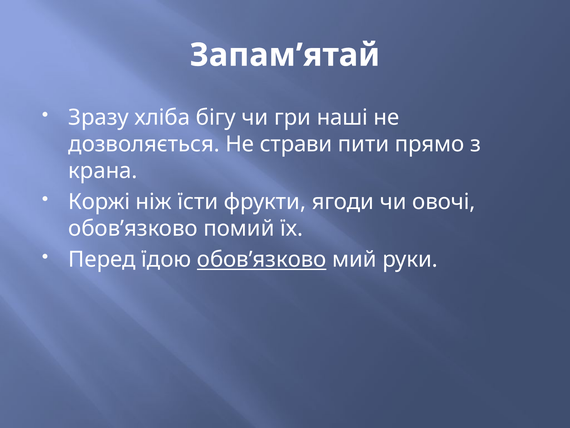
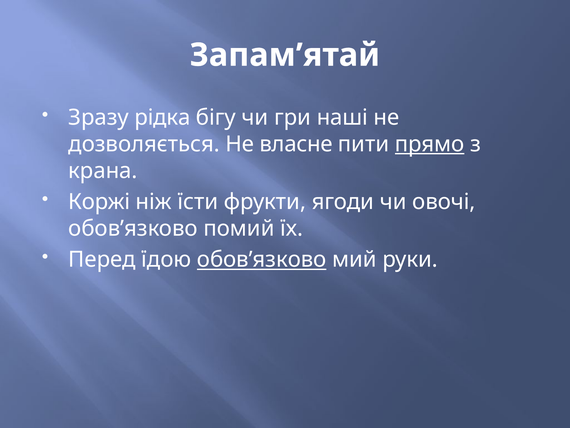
хліба: хліба -> рідка (162, 117)
страви: страви -> власне (296, 144)
прямо underline: none -> present (430, 144)
